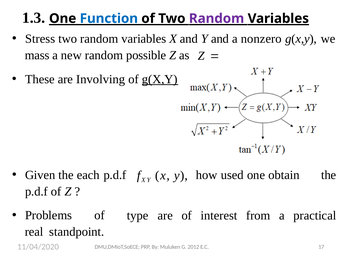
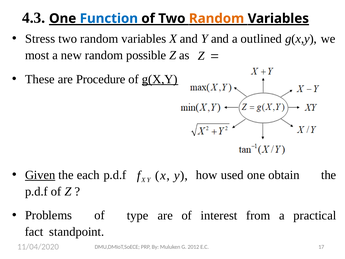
1.3: 1.3 -> 4.3 (34, 18)
Random colour: purple -> orange (217, 18)
nonzero: nonzero -> outlined (261, 39)
mass: mass -> most (37, 55)
Involving: Involving -> Procedure (101, 79)
Given underline: none -> present (40, 175)
real: real -> fact (34, 232)
